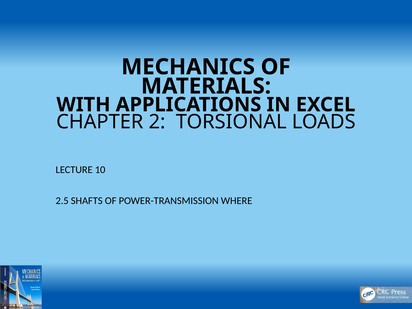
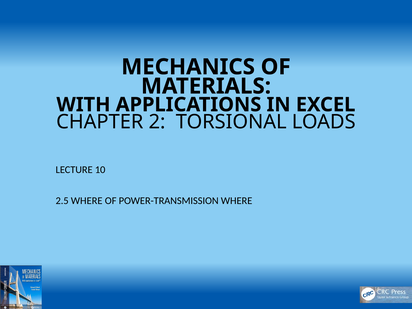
2.5 SHAFTS: SHAFTS -> WHERE (87, 201)
